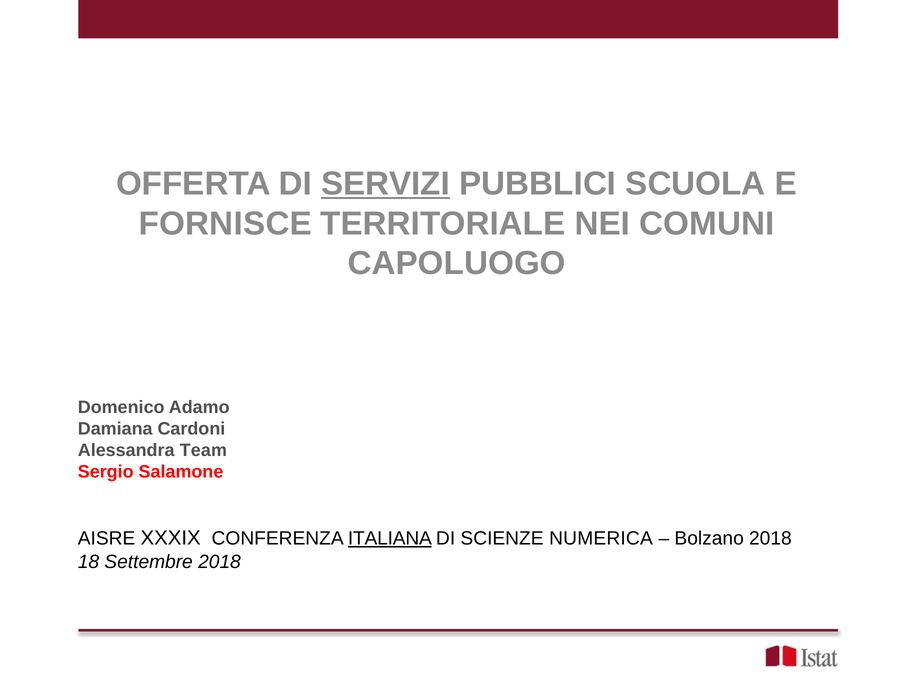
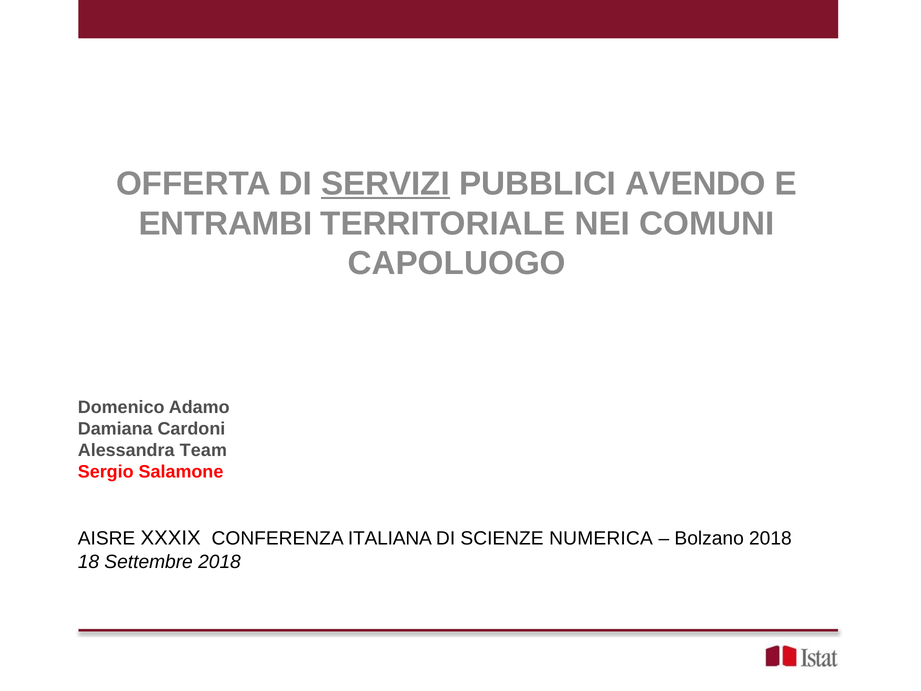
SCUOLA: SCUOLA -> AVENDO (696, 184)
FORNISCE: FORNISCE -> ENTRAMBI (226, 223)
ITALIANA underline: present -> none (390, 538)
